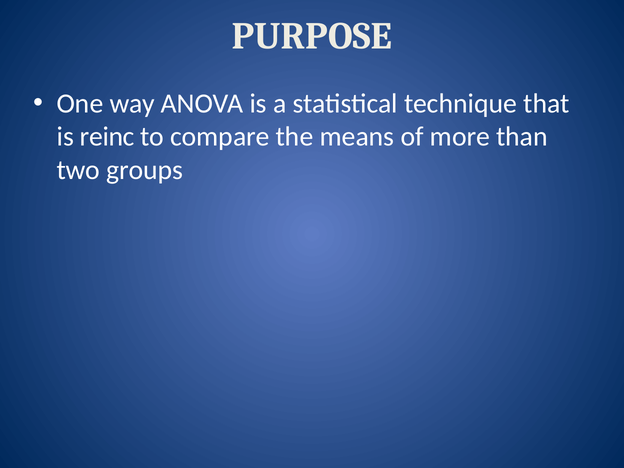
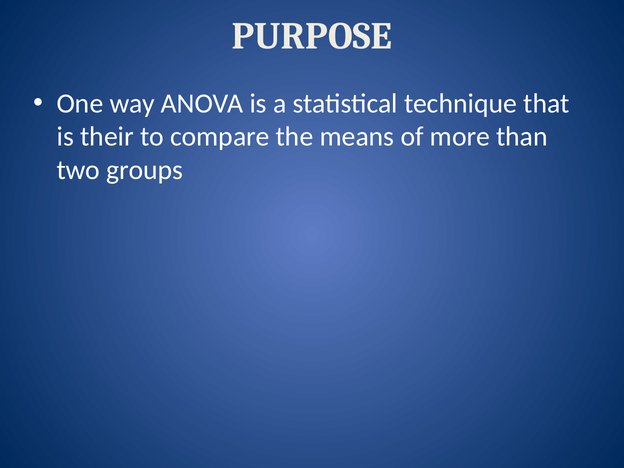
reinc: reinc -> their (107, 137)
